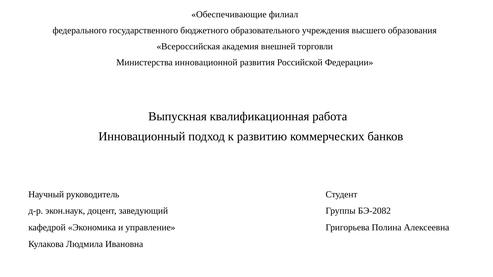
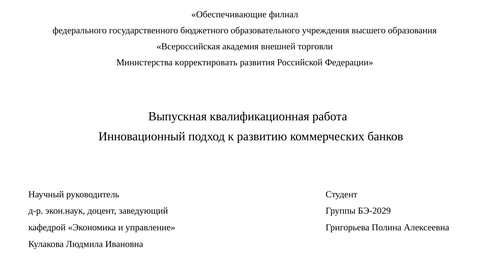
инновационной: инновационной -> корректировать (206, 62)
БЭ-2082: БЭ-2082 -> БЭ-2029 (374, 211)
